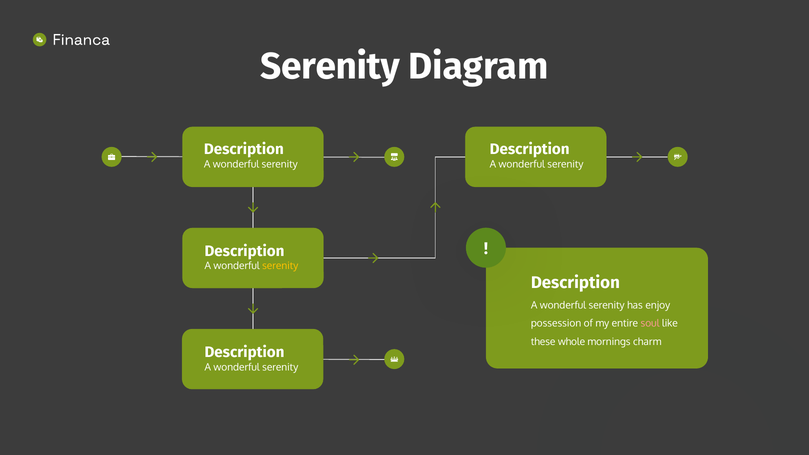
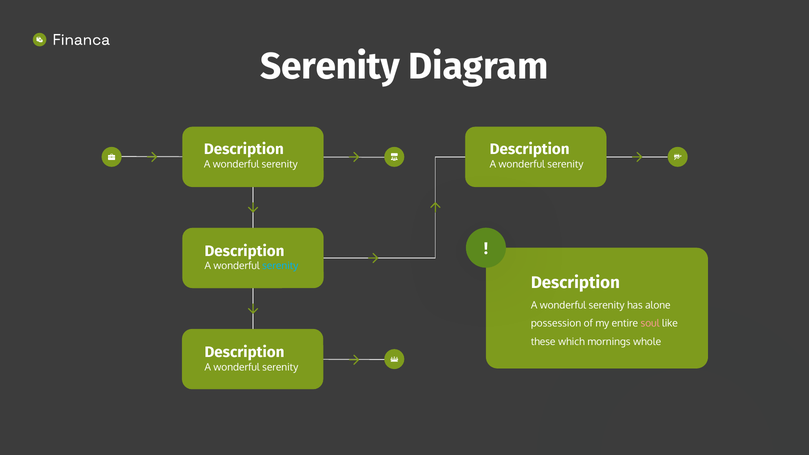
serenity colour: yellow -> light blue (280, 266)
enjoy: enjoy -> alone (658, 305)
whole: whole -> which (571, 342)
charm: charm -> whole (647, 342)
